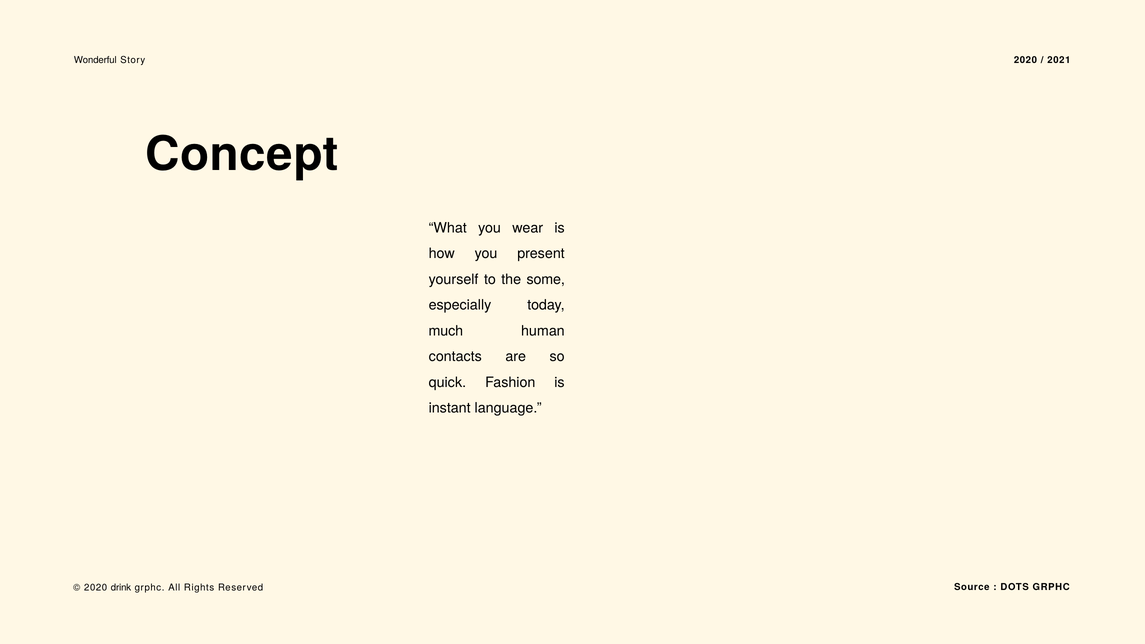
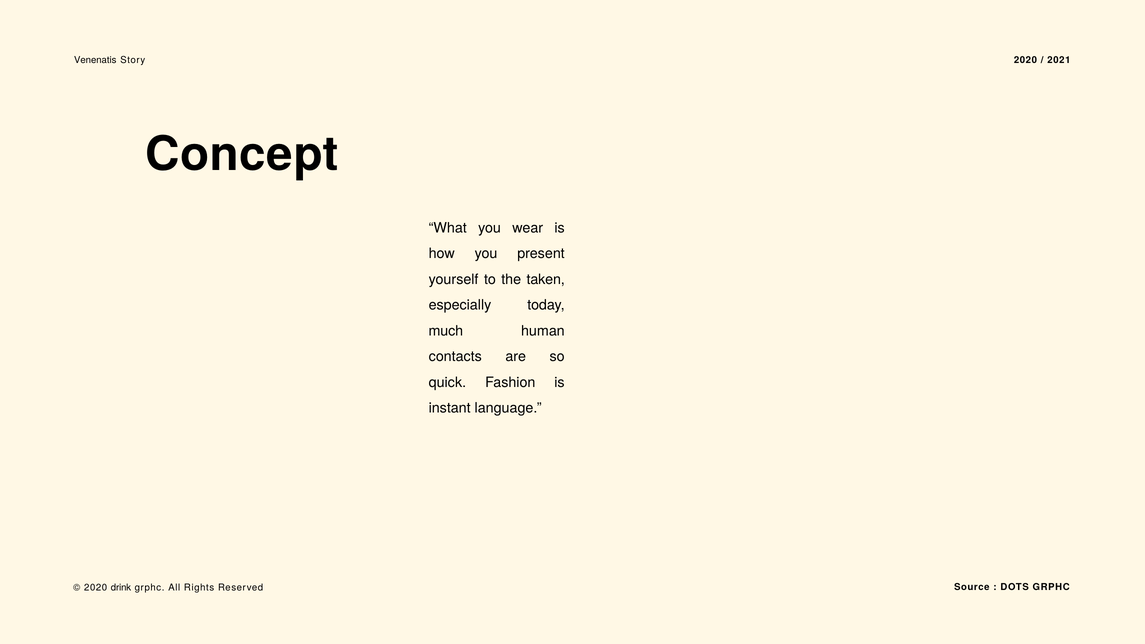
Wonderful: Wonderful -> Venenatis (95, 60)
some: some -> taken (546, 279)
